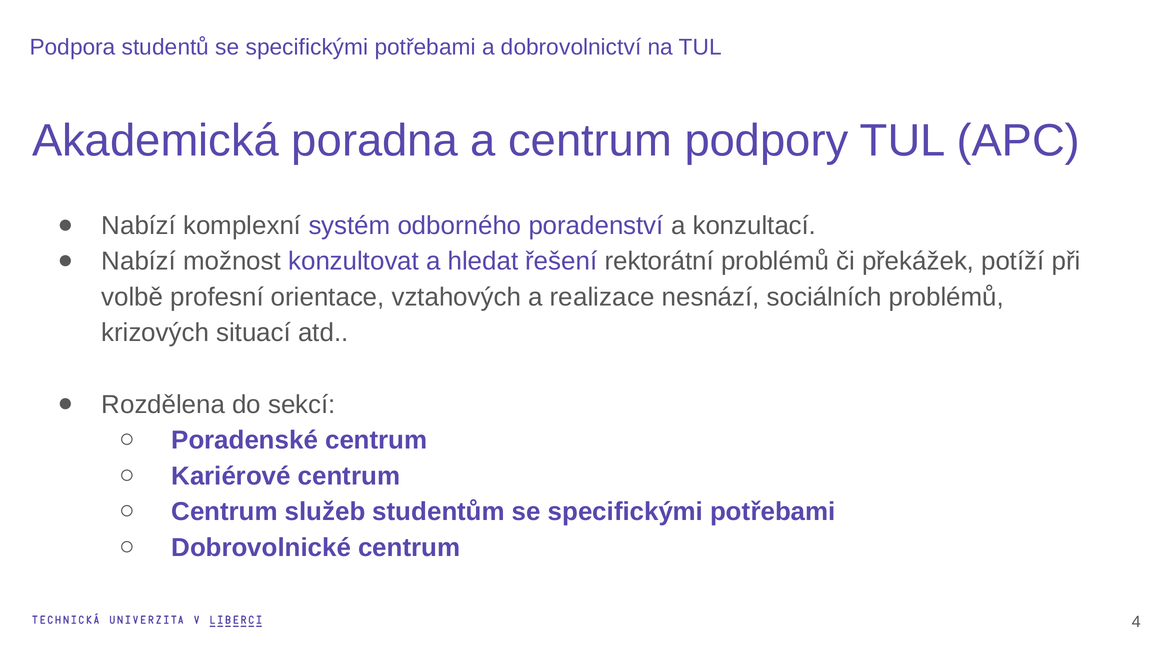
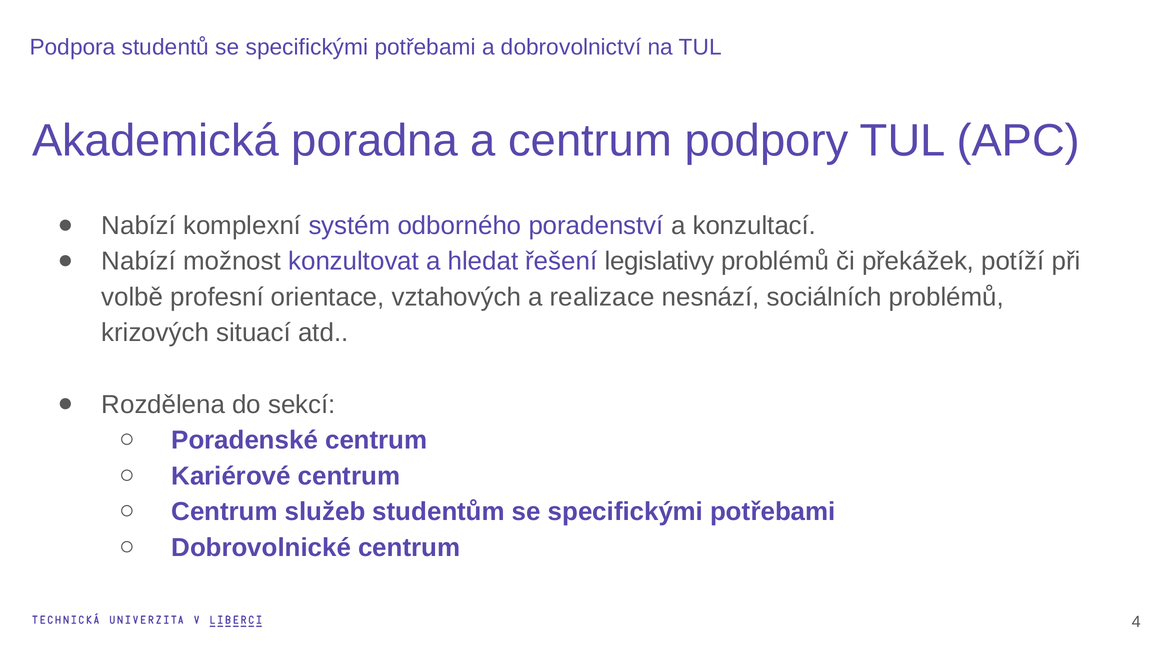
rektorátní: rektorátní -> legislativy (660, 261)
